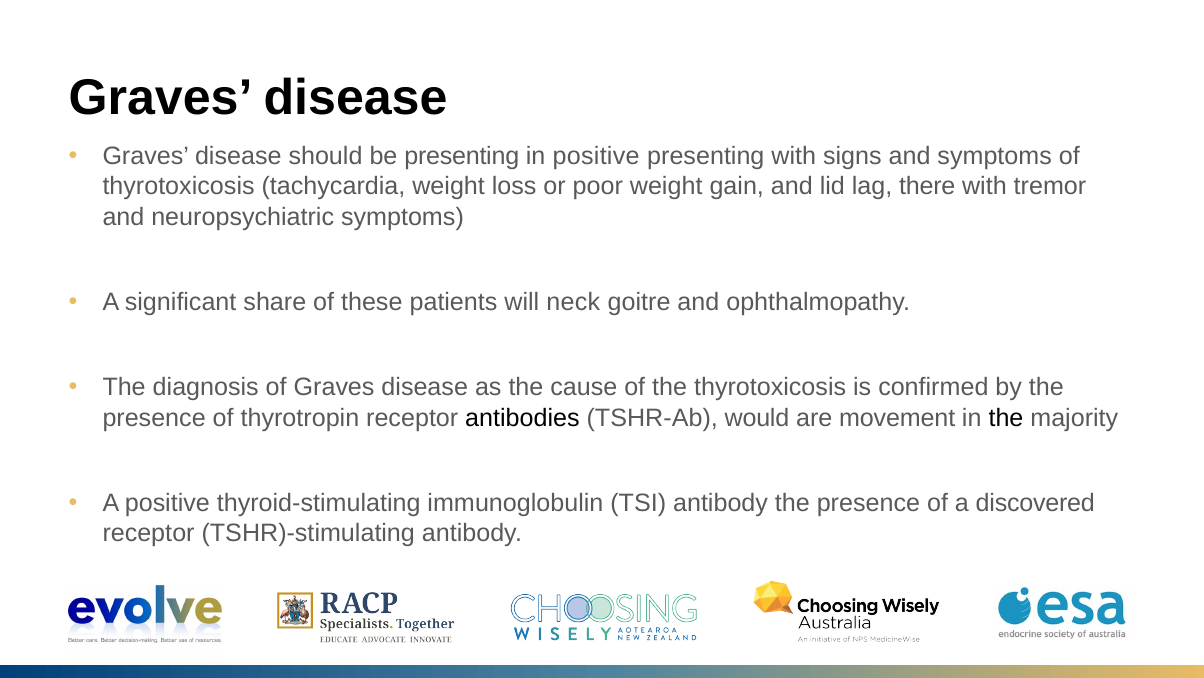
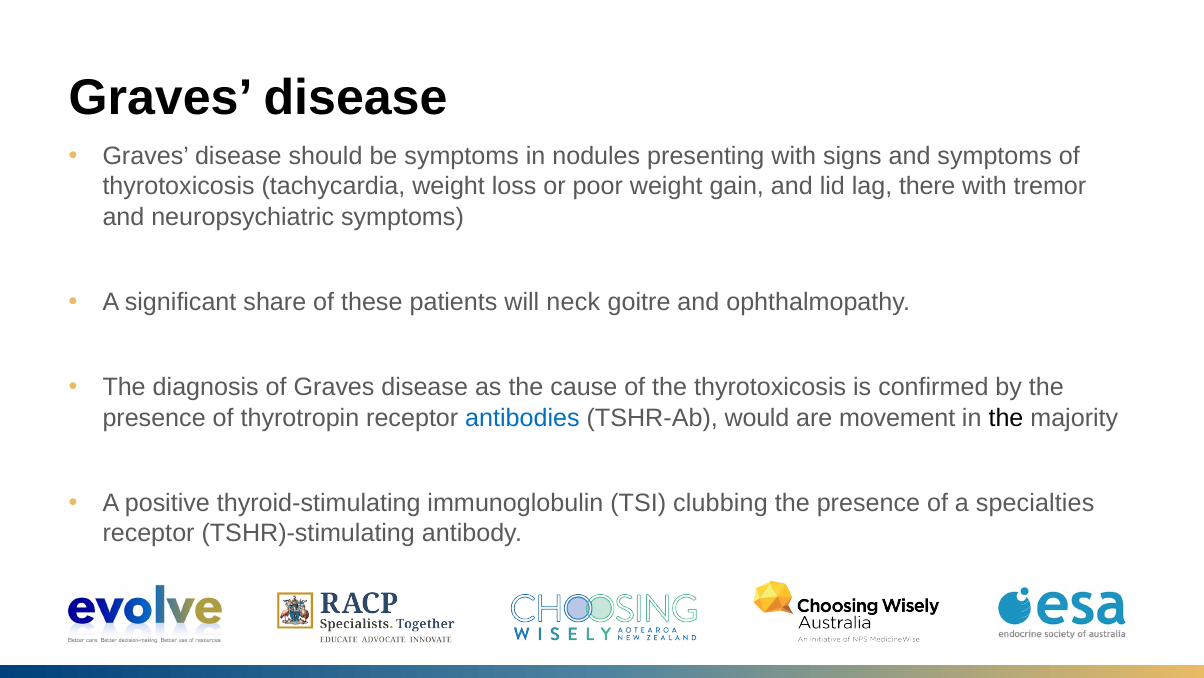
be presenting: presenting -> symptoms (462, 156)
in positive: positive -> nodules (596, 156)
antibodies colour: black -> blue (522, 417)
TSI antibody: antibody -> clubbing (720, 503)
discovered: discovered -> specialties (1035, 503)
